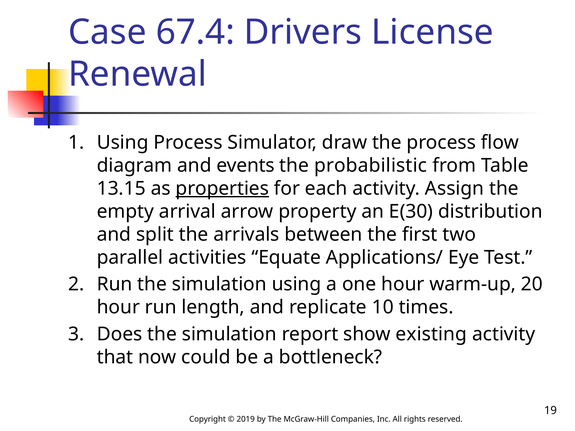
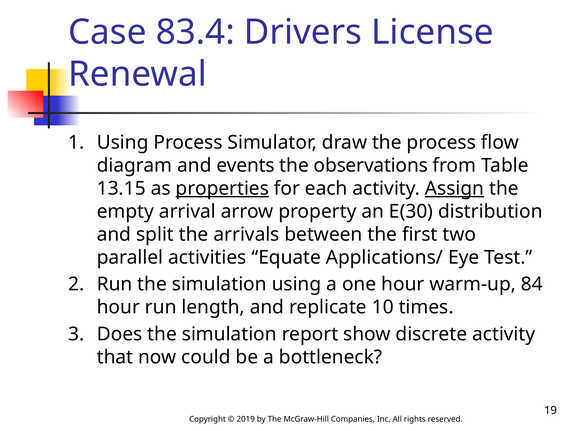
67.4: 67.4 -> 83.4 (195, 32)
probabilistic: probabilistic -> observations (371, 166)
Assign underline: none -> present (455, 189)
20: 20 -> 84 (532, 284)
existing: existing -> discrete (431, 334)
